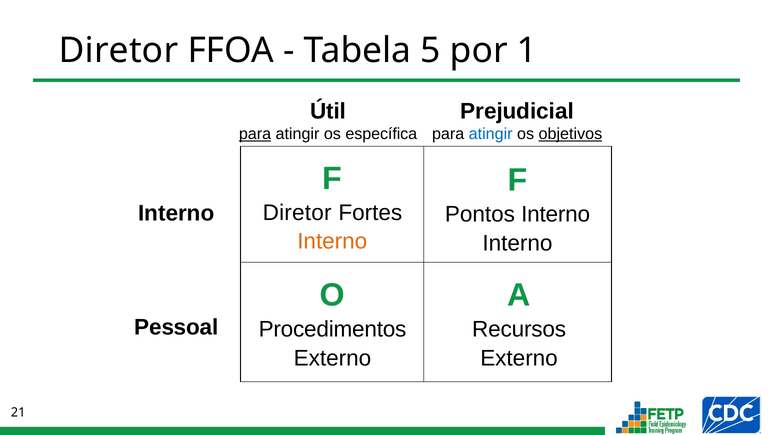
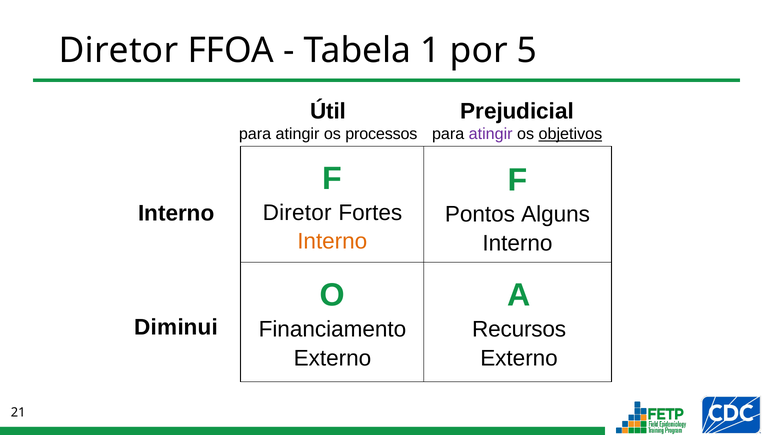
5: 5 -> 1 (431, 51)
1: 1 -> 5 (527, 51)
para underline: present -> none (255, 134)
específica: específica -> processos (381, 134)
atingir colour: blue -> purple (491, 134)
Pontos Interno: Interno -> Alguns (556, 214)
Pessoal: Pessoal -> Diminui (176, 327)
Procedimentos: Procedimentos -> Financiamento (332, 329)
